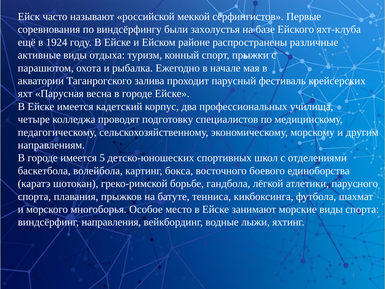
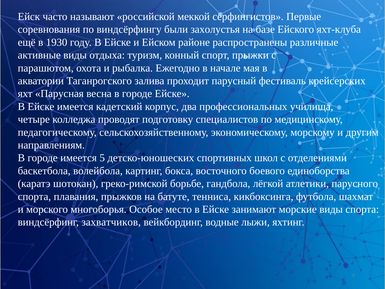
1924: 1924 -> 1930 (57, 42)
направления: направления -> захватчиков (111, 222)
